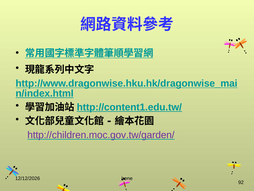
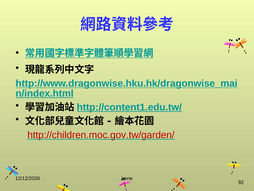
http://children.moc.gov.tw/garden/ colour: purple -> red (101, 135)
